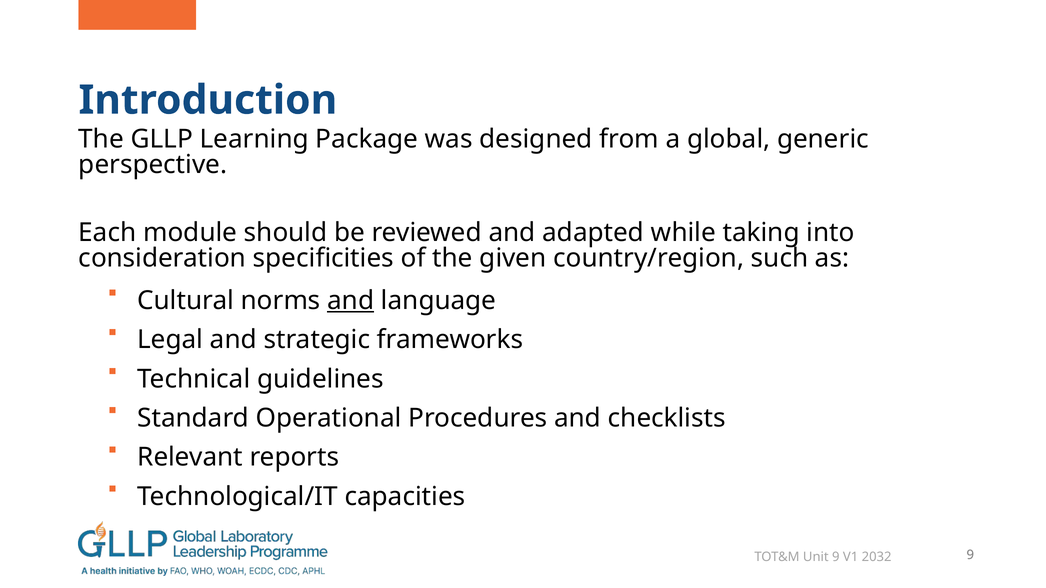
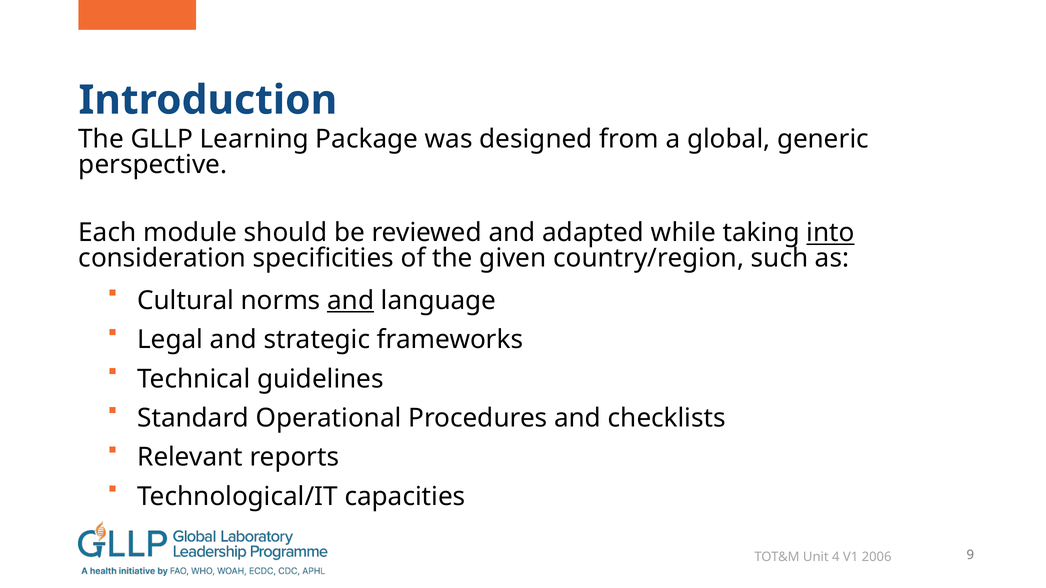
into underline: none -> present (831, 233)
Unit 9: 9 -> 4 (836, 557)
2032: 2032 -> 2006 (877, 557)
